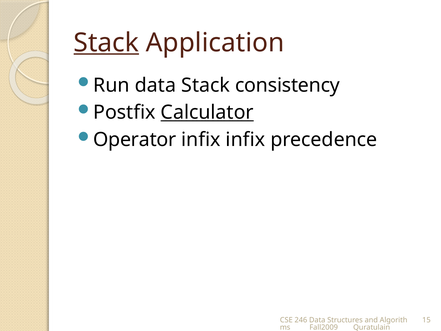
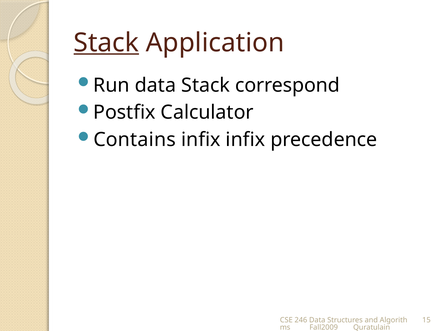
consistency: consistency -> correspond (287, 85)
Calculator underline: present -> none (207, 112)
Operator: Operator -> Contains (135, 140)
